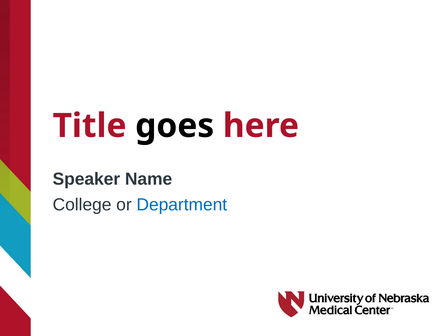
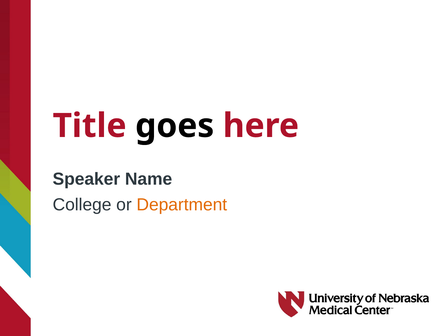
Department colour: blue -> orange (182, 204)
